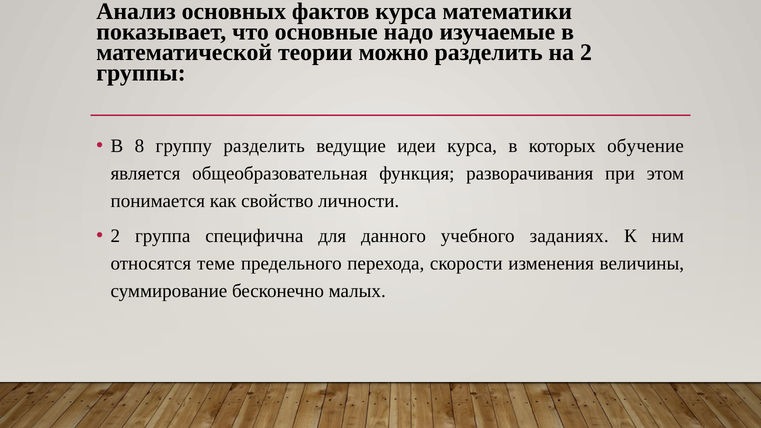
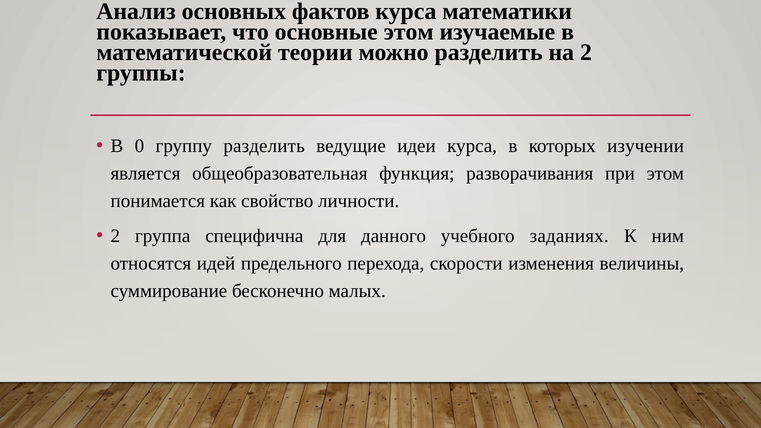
основные надо: надо -> этом (409, 32)
8: 8 -> 0 (139, 146)
обучение: обучение -> изучении (646, 146)
теме: теме -> идей (216, 263)
